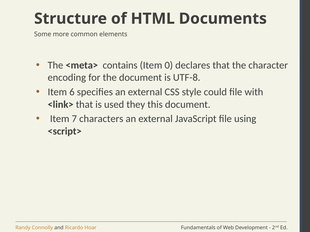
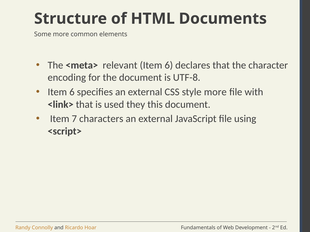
contains: contains -> relevant (120, 65)
0: 0 -> 6 (169, 65)
style could: could -> more (215, 92)
